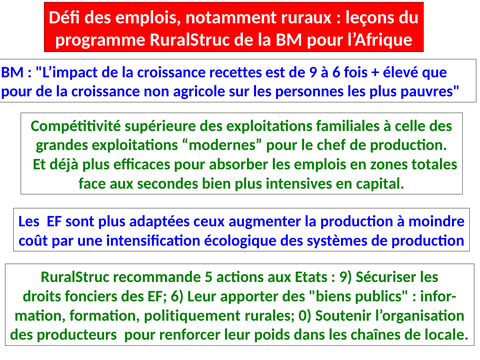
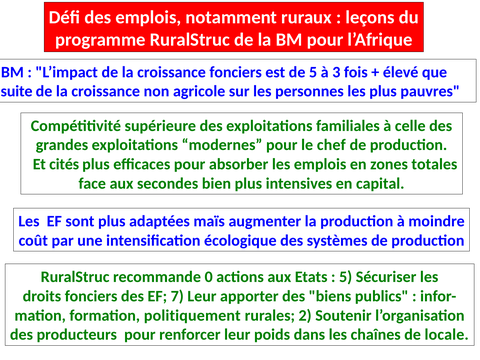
croissance recettes: recettes -> fonciers (236, 72)
de 9: 9 -> 5 (313, 72)
à 6: 6 -> 3 (336, 72)
pour: pour -> suite (17, 91)
déjà: déjà -> cités (64, 164)
ceux: ceux -> maïs (209, 221)
5: 5 -> 0 (209, 277)
9: 9 -> 5 (346, 277)
EF 6: 6 -> 7 (177, 296)
0: 0 -> 2 (305, 315)
